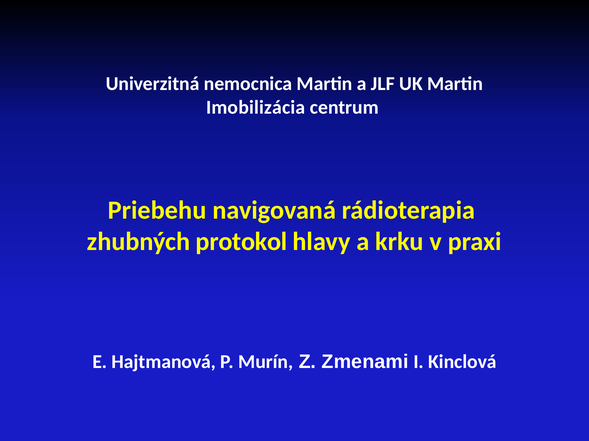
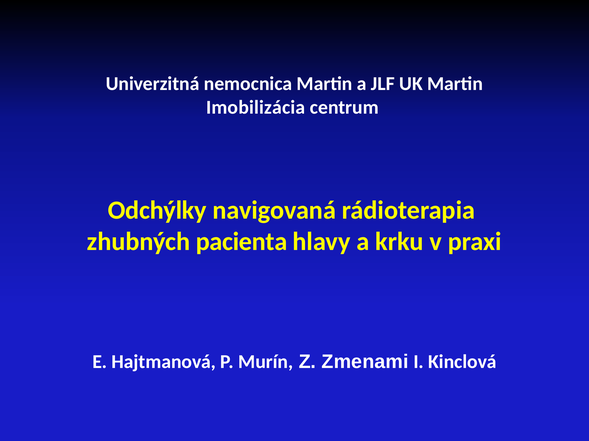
Priebehu: Priebehu -> Odchýlky (157, 211)
protokol: protokol -> pacienta (242, 242)
